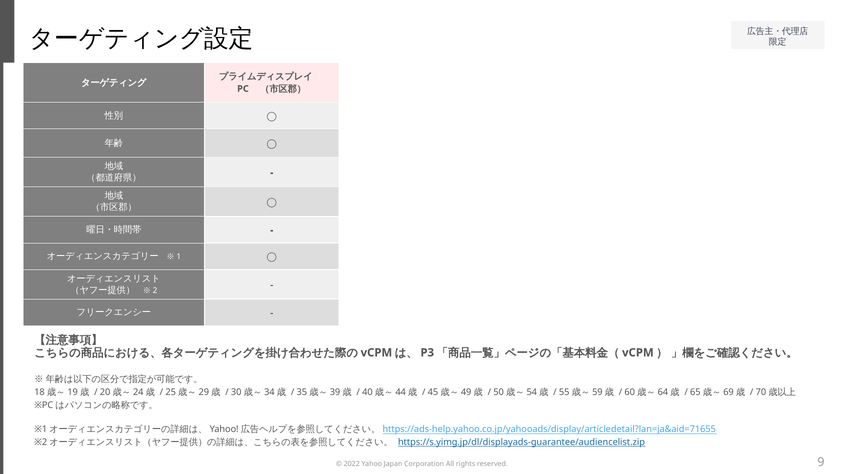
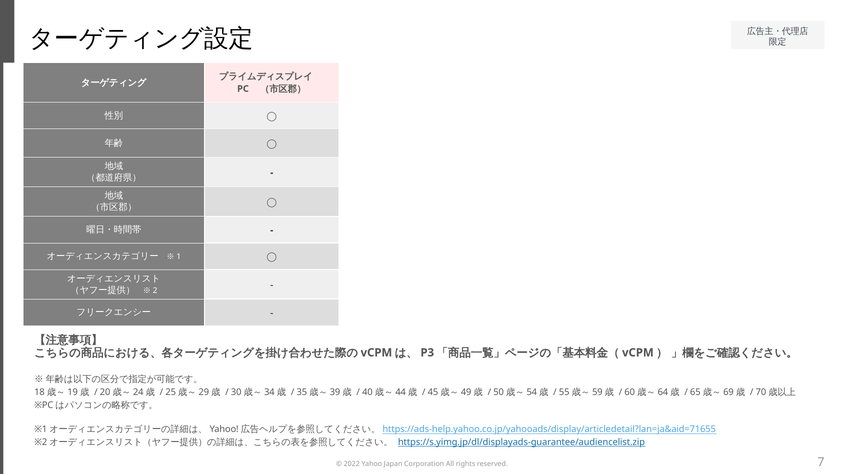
9: 9 -> 7 (821, 462)
